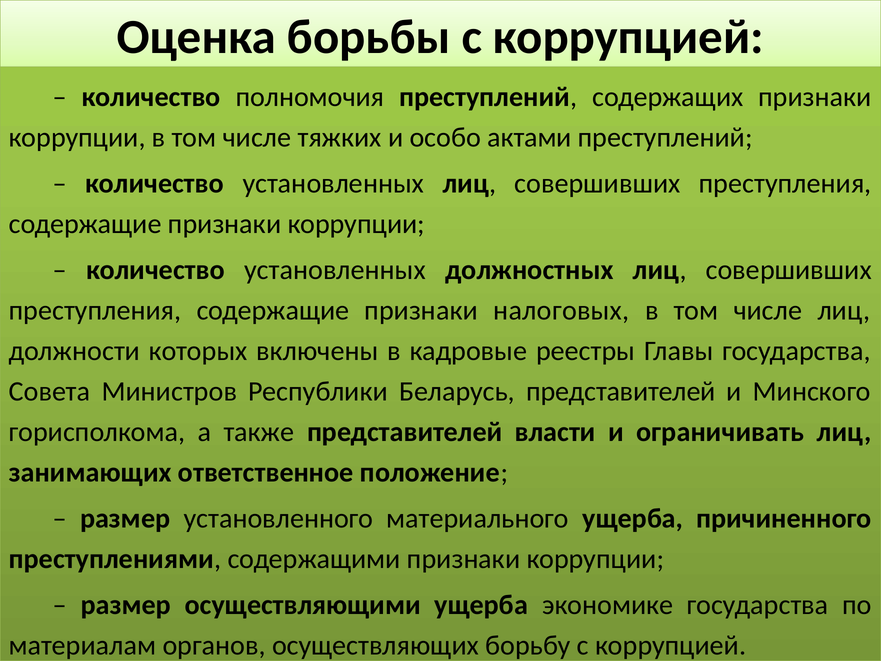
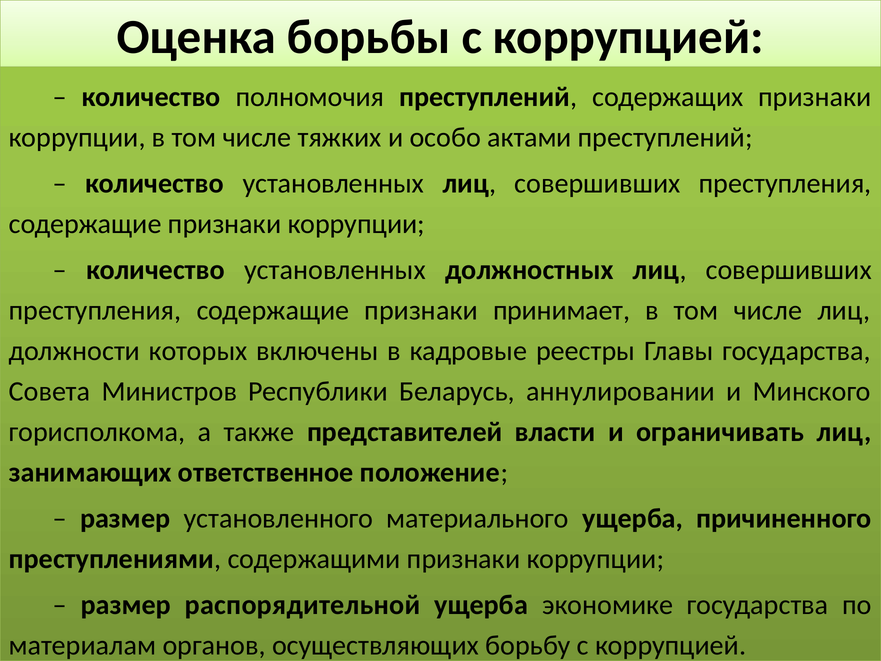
налоговых: налоговых -> принимает (562, 310)
Беларусь представителей: представителей -> аннулировании (621, 391)
осуществляющими: осуществляющими -> распорядительной (303, 605)
